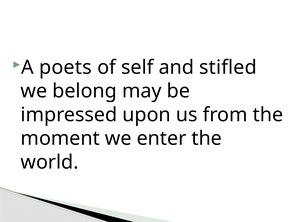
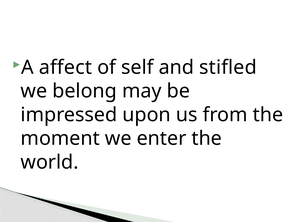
poets: poets -> affect (65, 67)
